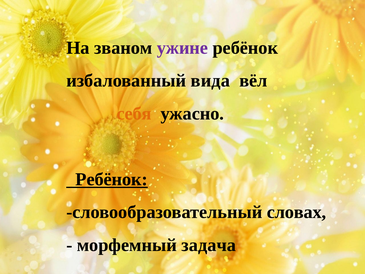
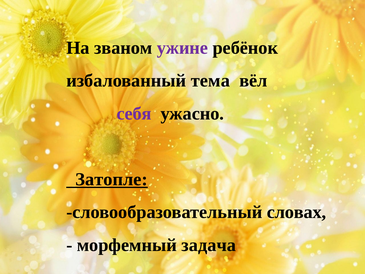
вида: вида -> тема (210, 81)
себя colour: orange -> purple (134, 113)
Ребёнок: Ребёнок -> Затопле (112, 179)
